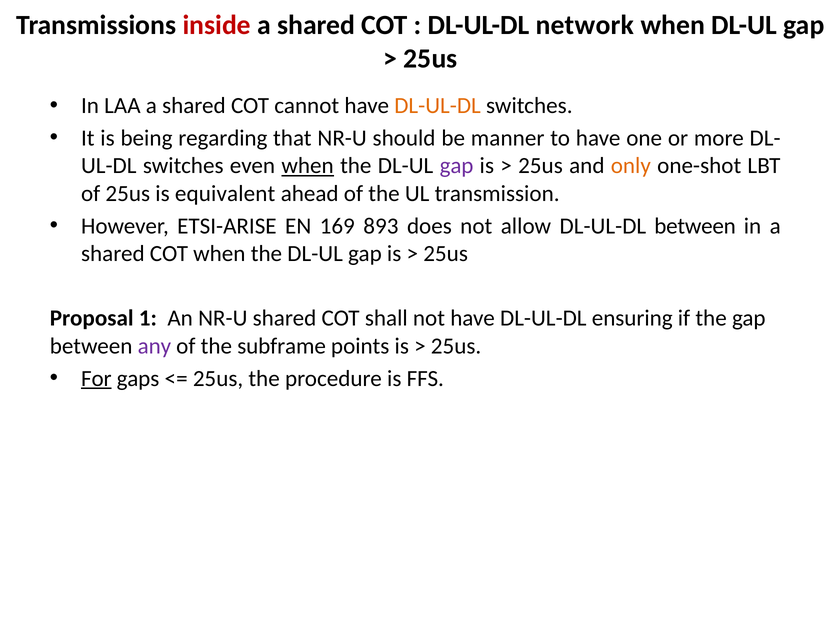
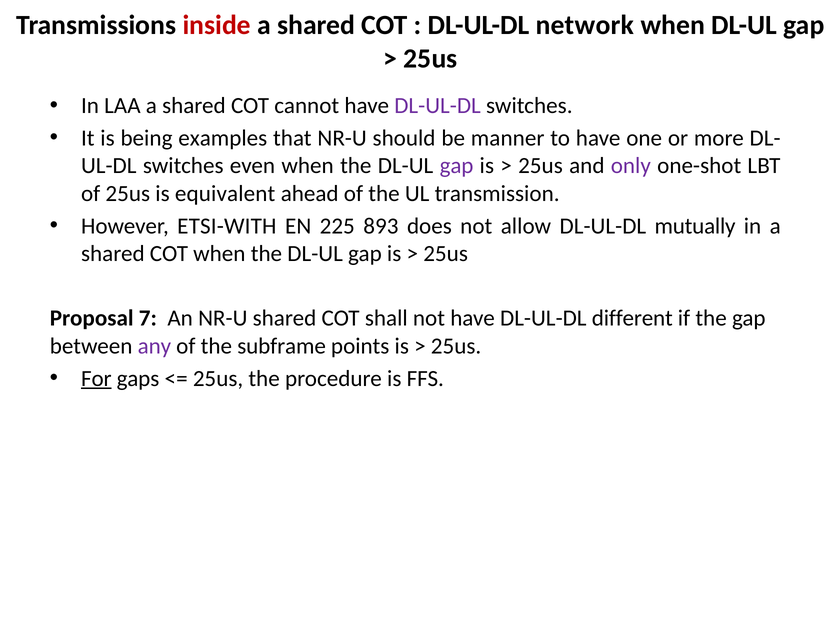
DL-UL-DL colour: orange -> purple (438, 106)
regarding: regarding -> examples (223, 138)
when underline: present -> none (308, 166)
only colour: orange -> purple (631, 166)
ETSI-ARISE: ETSI-ARISE -> ETSI-WITH (227, 226)
169: 169 -> 225 (337, 226)
DL-UL-DL between: between -> mutually (695, 226)
1: 1 -> 7 (148, 318)
ensuring: ensuring -> different (632, 318)
